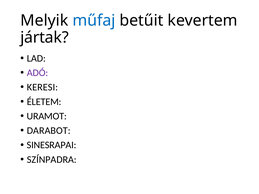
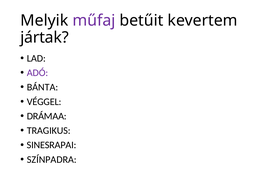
műfaj colour: blue -> purple (94, 20)
KERESI: KERESI -> BÁNTA (43, 87)
ÉLETEM: ÉLETEM -> VÉGGEL (44, 102)
URAMOT: URAMOT -> DRÁMAA (47, 116)
DARABOT: DARABOT -> TRAGIKUS (49, 131)
